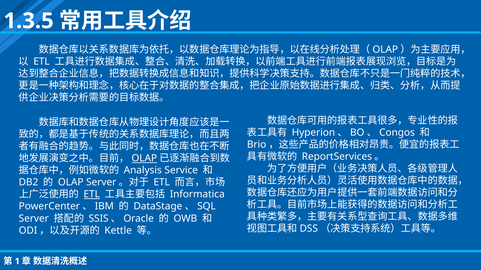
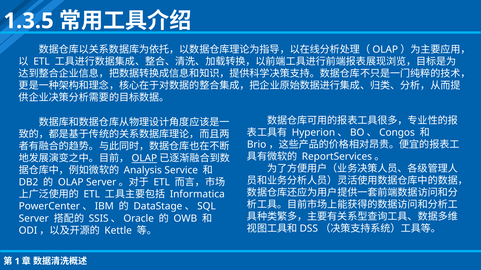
ETL underline: present -> none (92, 195)
